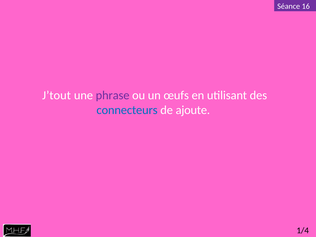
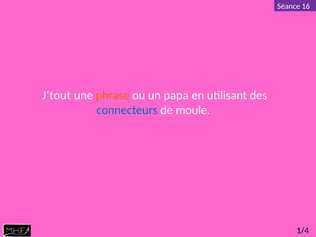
phrase colour: purple -> orange (113, 95)
œufs: œufs -> papa (176, 95)
ajoute: ajoute -> moule (193, 110)
